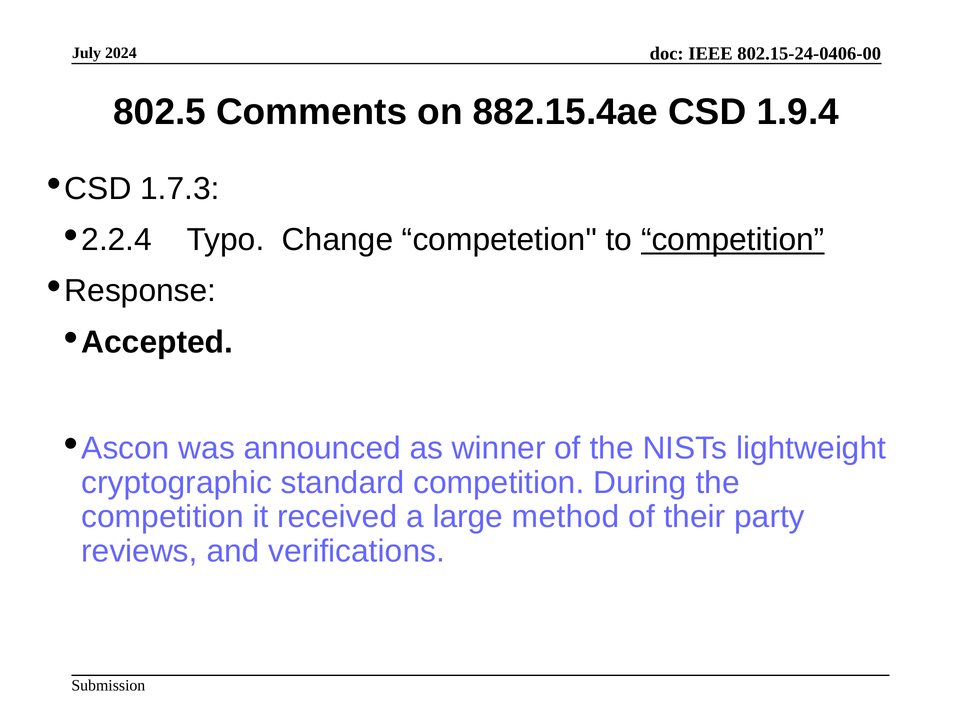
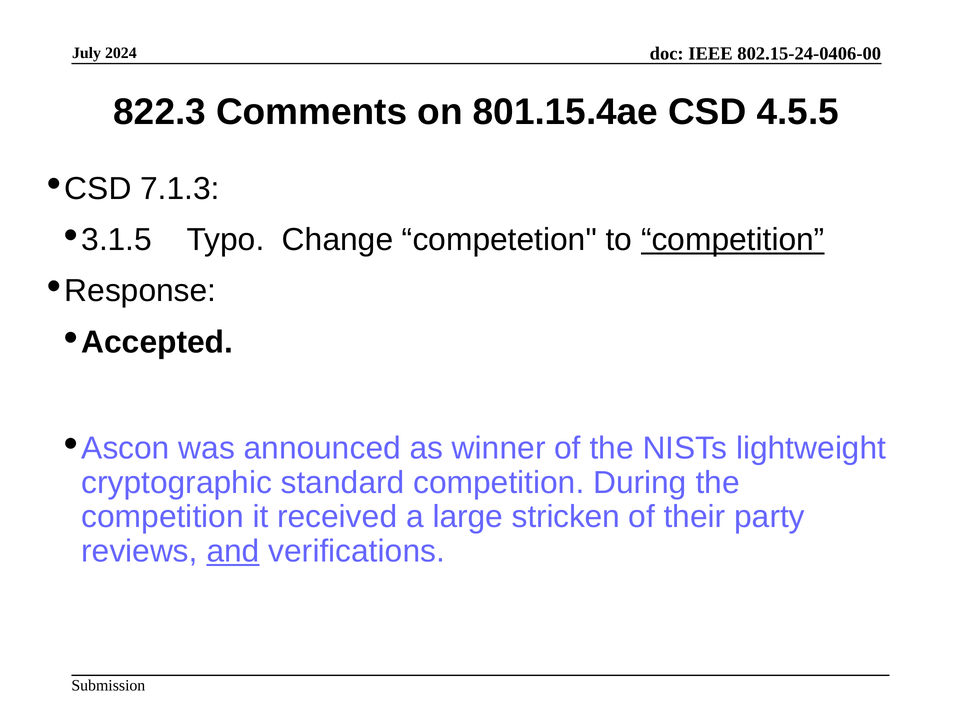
802.5: 802.5 -> 822.3 (160, 112)
882.15.4ae: 882.15.4ae -> 801.15.4ae (565, 112)
1.9.4: 1.9.4 -> 4.5.5 (798, 112)
1.7.3: 1.7.3 -> 7.1.3 (180, 189)
2.2.4: 2.2.4 -> 3.1.5 (117, 240)
method: method -> stricken (566, 517)
and underline: none -> present (233, 551)
